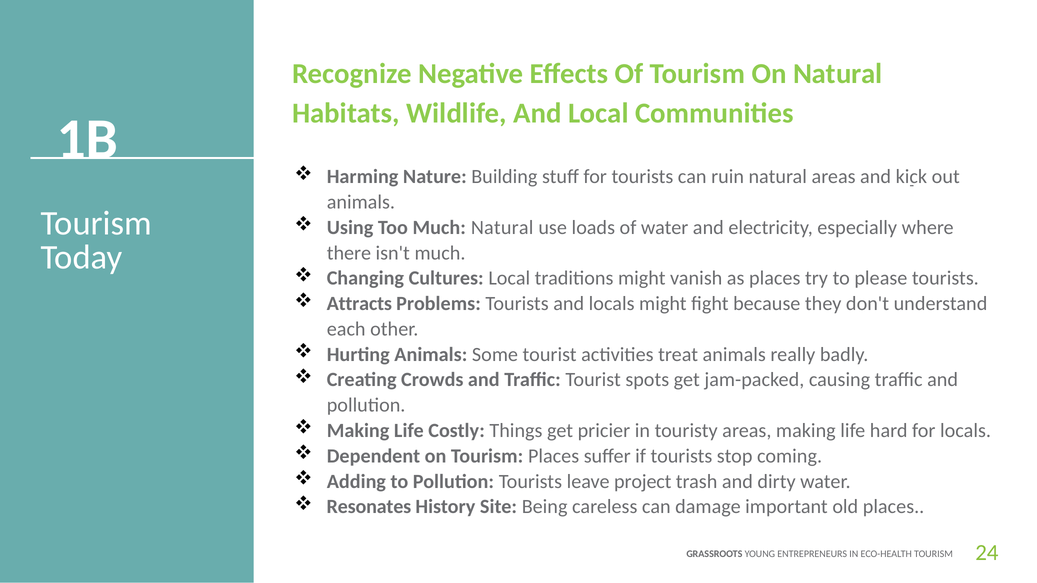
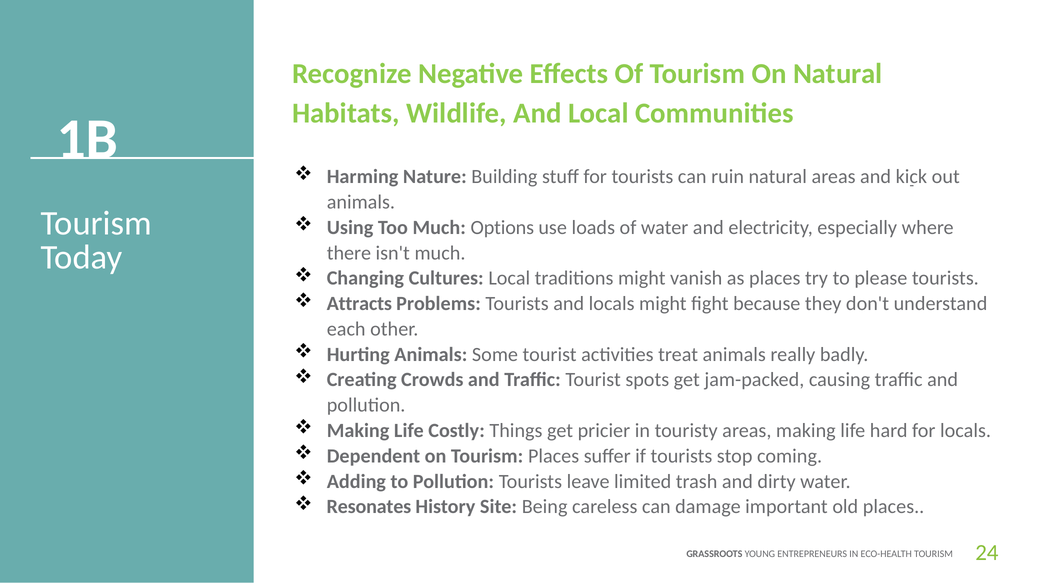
Much Natural: Natural -> Options (502, 228)
project: project -> limited (643, 482)
